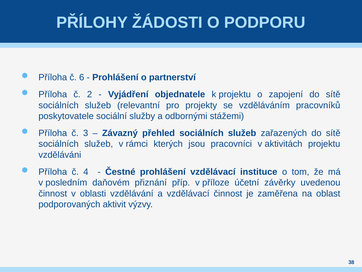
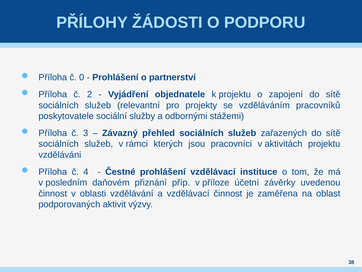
6: 6 -> 0 (82, 77)
